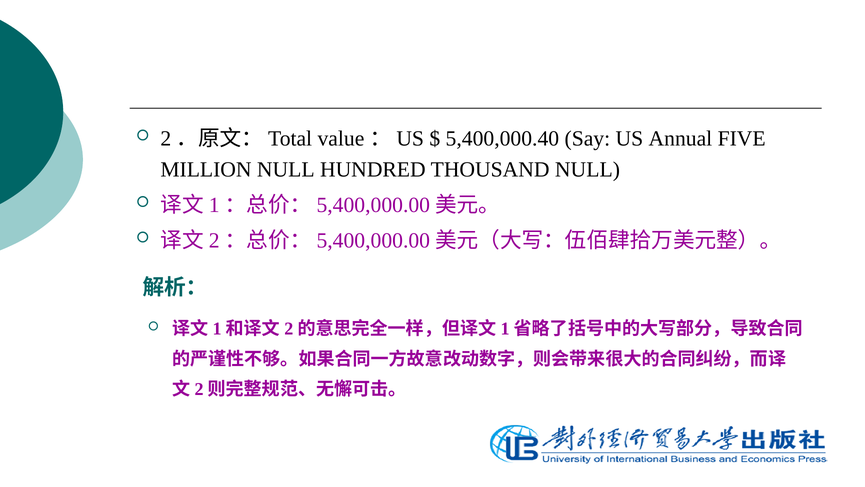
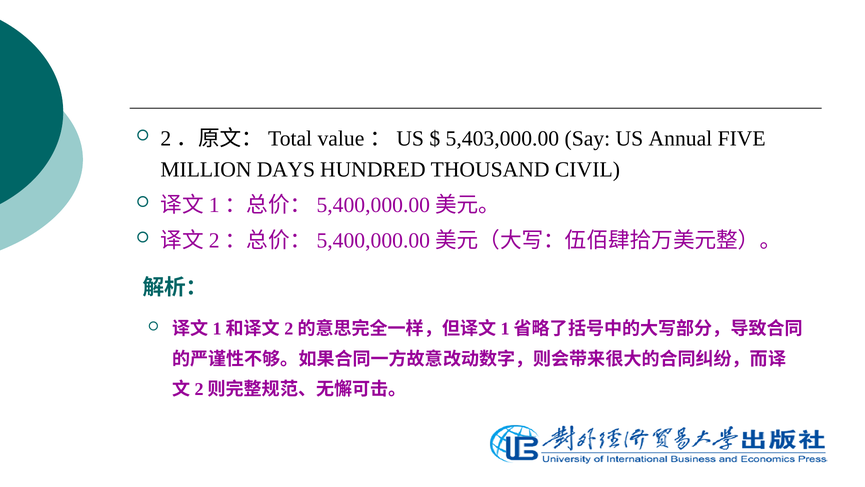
5,400,000.40: 5,400,000.40 -> 5,403,000.00 (502, 138)
MILLION NULL: NULL -> DAYS (286, 170)
THOUSAND NULL: NULL -> CIVIL (587, 170)
